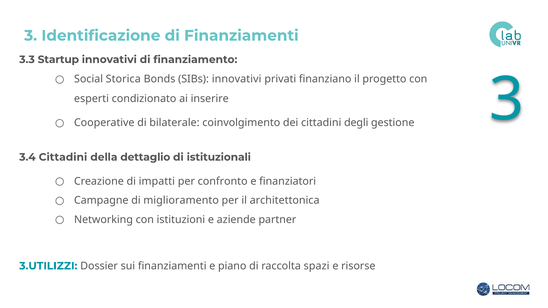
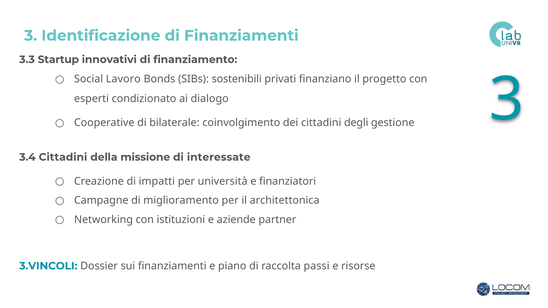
Storica: Storica -> Lavoro (123, 79)
SIBs innovativi: innovativi -> sostenibili (237, 79)
inserire: inserire -> dialogo (210, 99)
dettaglio: dettaglio -> missione (145, 157)
istituzionali: istituzionali -> interessate (219, 157)
confronto: confronto -> università (223, 181)
3.UTILIZZI: 3.UTILIZZI -> 3.VINCOLI (48, 266)
spazi: spazi -> passi (317, 266)
